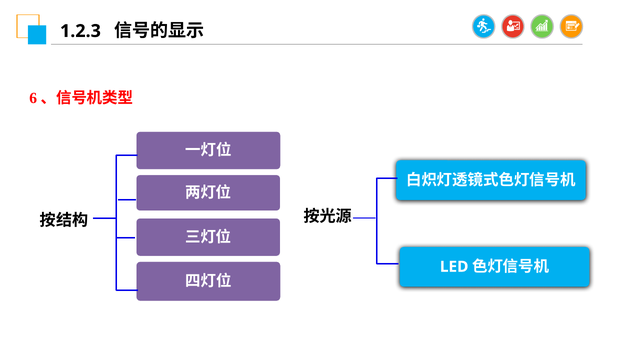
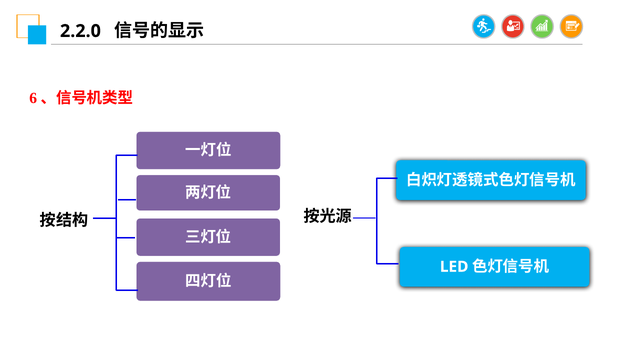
1.2.3: 1.2.3 -> 2.2.0 (80, 31)
